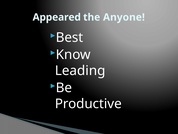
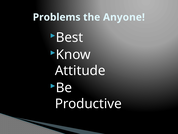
Appeared: Appeared -> Problems (57, 17)
Leading: Leading -> Attitude (80, 70)
